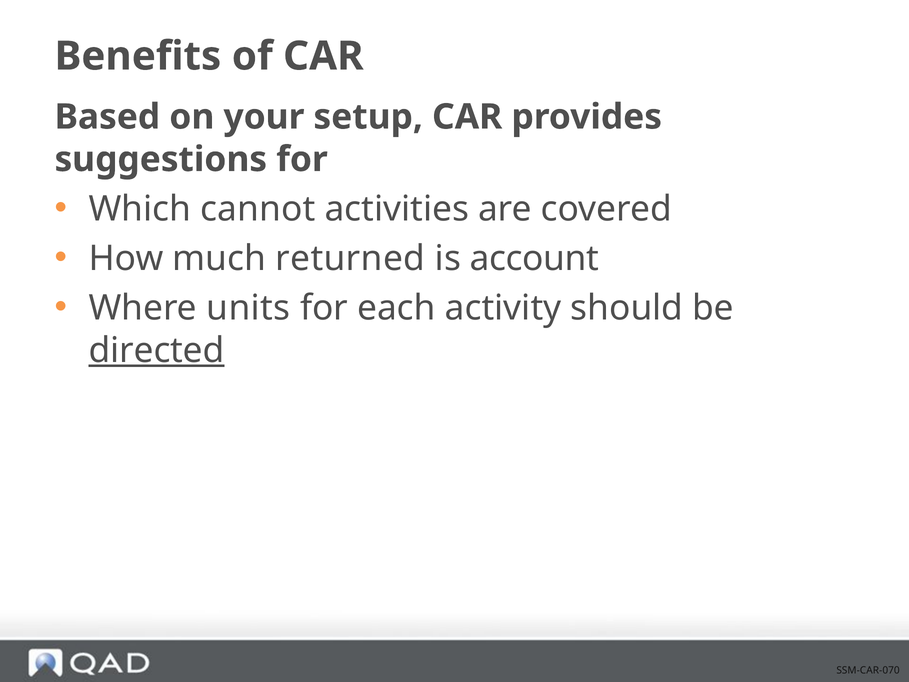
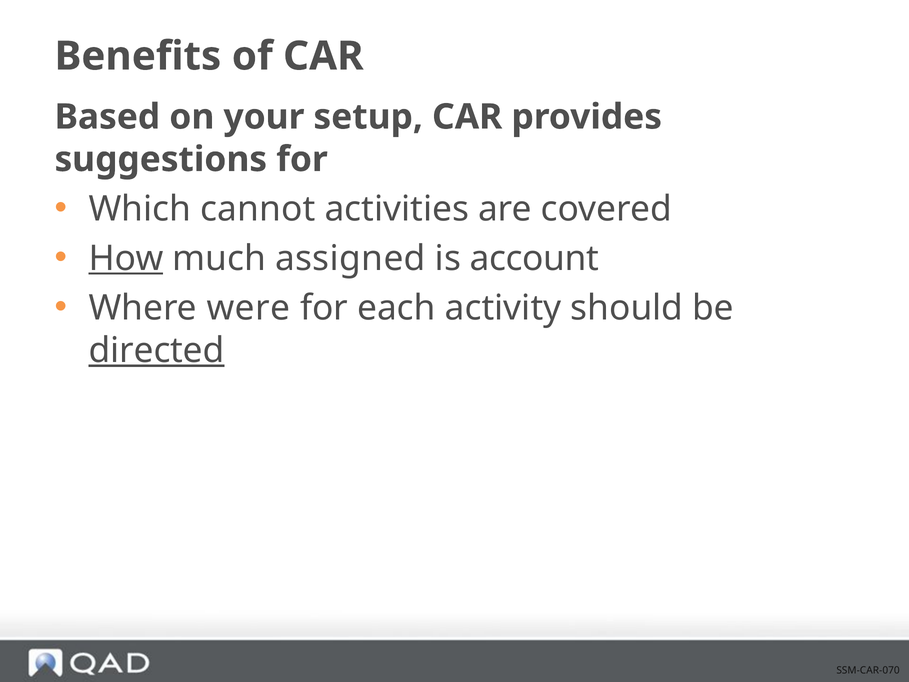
How underline: none -> present (126, 258)
returned: returned -> assigned (350, 258)
units: units -> were (248, 308)
